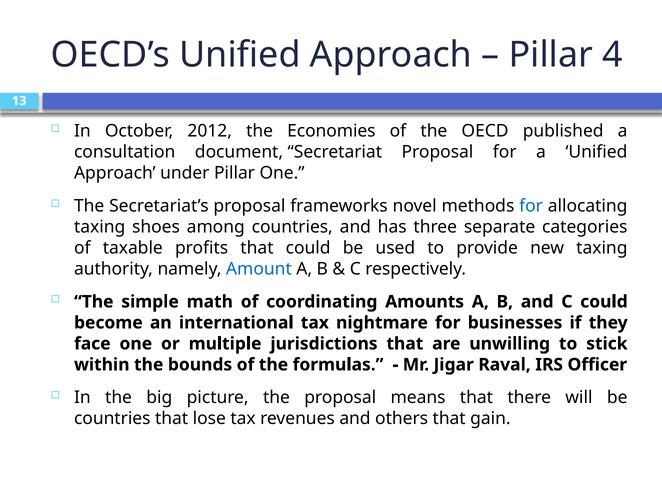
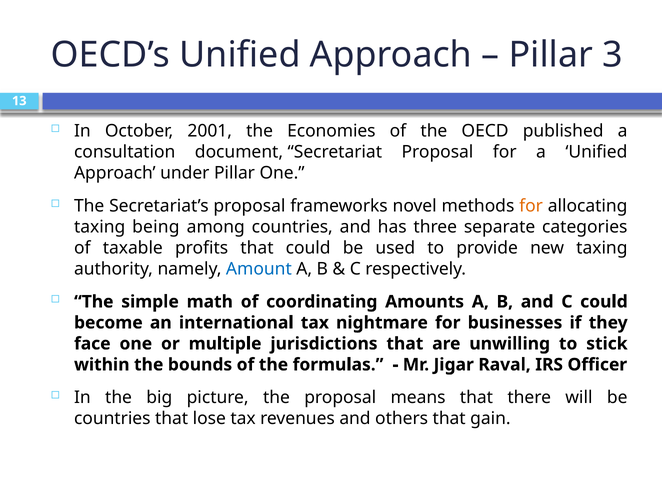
4: 4 -> 3 (613, 55)
2012: 2012 -> 2001 (210, 131)
for colour: blue -> orange (531, 206)
shoes: shoes -> being (156, 227)
